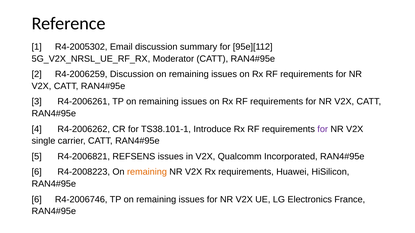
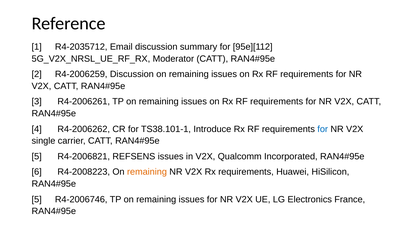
R4-2005302: R4-2005302 -> R4-2035712 (81, 47)
for colour: purple -> blue (323, 129)
6: 6 -> 5 (37, 200)
